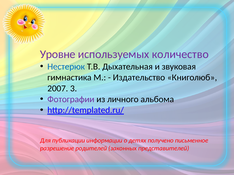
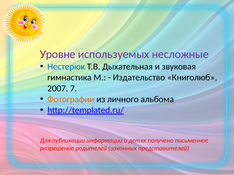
количество: количество -> несложные (180, 54)
3: 3 -> 7 (74, 89)
Фотографии colour: purple -> orange (71, 100)
